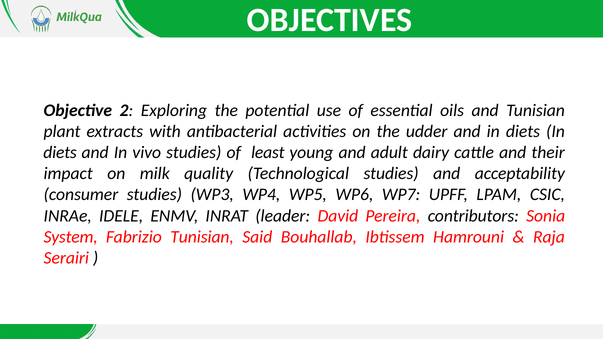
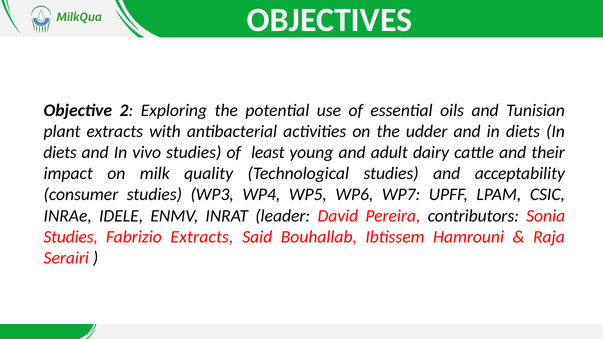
System: System -> Studies (71, 237)
Fabrizio Tunisian: Tunisian -> Extracts (202, 237)
